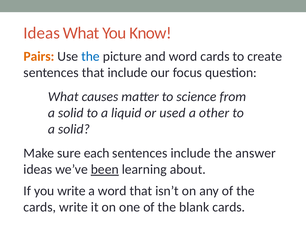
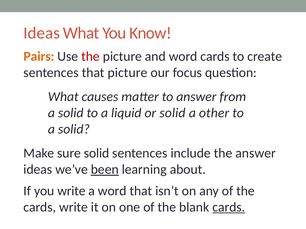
the colour: blue -> red (91, 57)
that include: include -> picture (127, 73)
to science: science -> answer (196, 97)
or used: used -> solid (172, 113)
sure each: each -> solid (97, 153)
cards underline: none -> present (229, 208)
